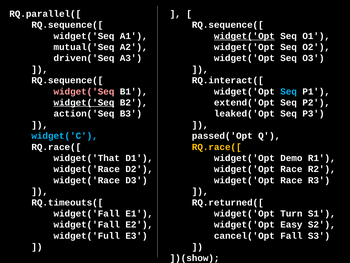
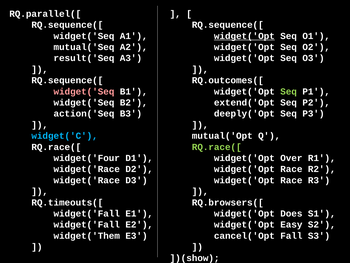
driven('Seq: driven('Seq -> result('Seq (84, 58)
RQ.interact([: RQ.interact([ -> RQ.outcomes([ (228, 80)
Seq colour: light blue -> light green (289, 91)
widget('Seq underline: present -> none (84, 102)
leaked('Opt: leaked('Opt -> deeply('Opt (244, 113)
passed('Opt: passed('Opt -> mutual('Opt (222, 136)
RQ.race([ colour: yellow -> light green (217, 147)
widget('That: widget('That -> widget('Four (87, 158)
Demo: Demo -> Over (291, 158)
RQ.returned([: RQ.returned([ -> RQ.browsers([ (228, 202)
Turn: Turn -> Does (291, 213)
widget('Full: widget('Full -> widget('Them (87, 235)
